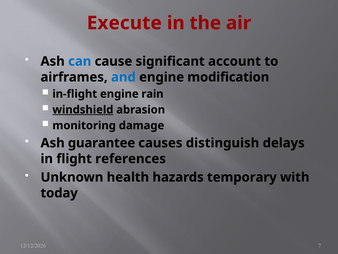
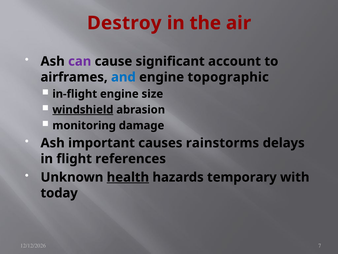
Execute: Execute -> Destroy (124, 23)
can colour: blue -> purple (80, 61)
modification: modification -> topographic (228, 77)
rain: rain -> size (152, 94)
guarantee: guarantee -> important (101, 143)
distinguish: distinguish -> rainstorms (222, 143)
health underline: none -> present (128, 177)
